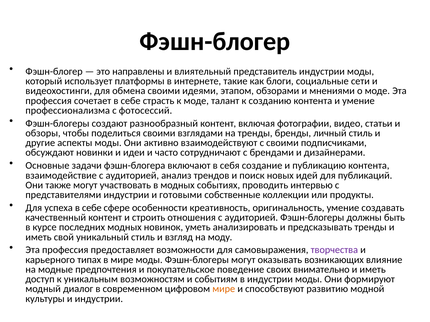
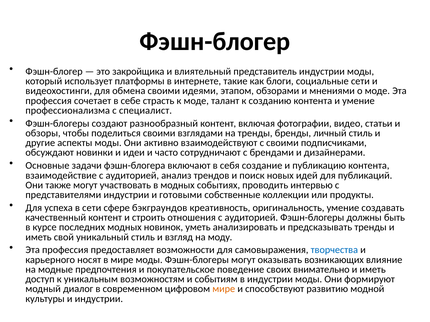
направлены: направлены -> закройщика (138, 72)
фотосессий: фотосессий -> специалист (146, 111)
успеха в себе: себе -> сети (92, 208)
особенности: особенности -> бэкграундов (160, 208)
творчества colour: purple -> blue (334, 250)
типах: типах -> носят (89, 260)
